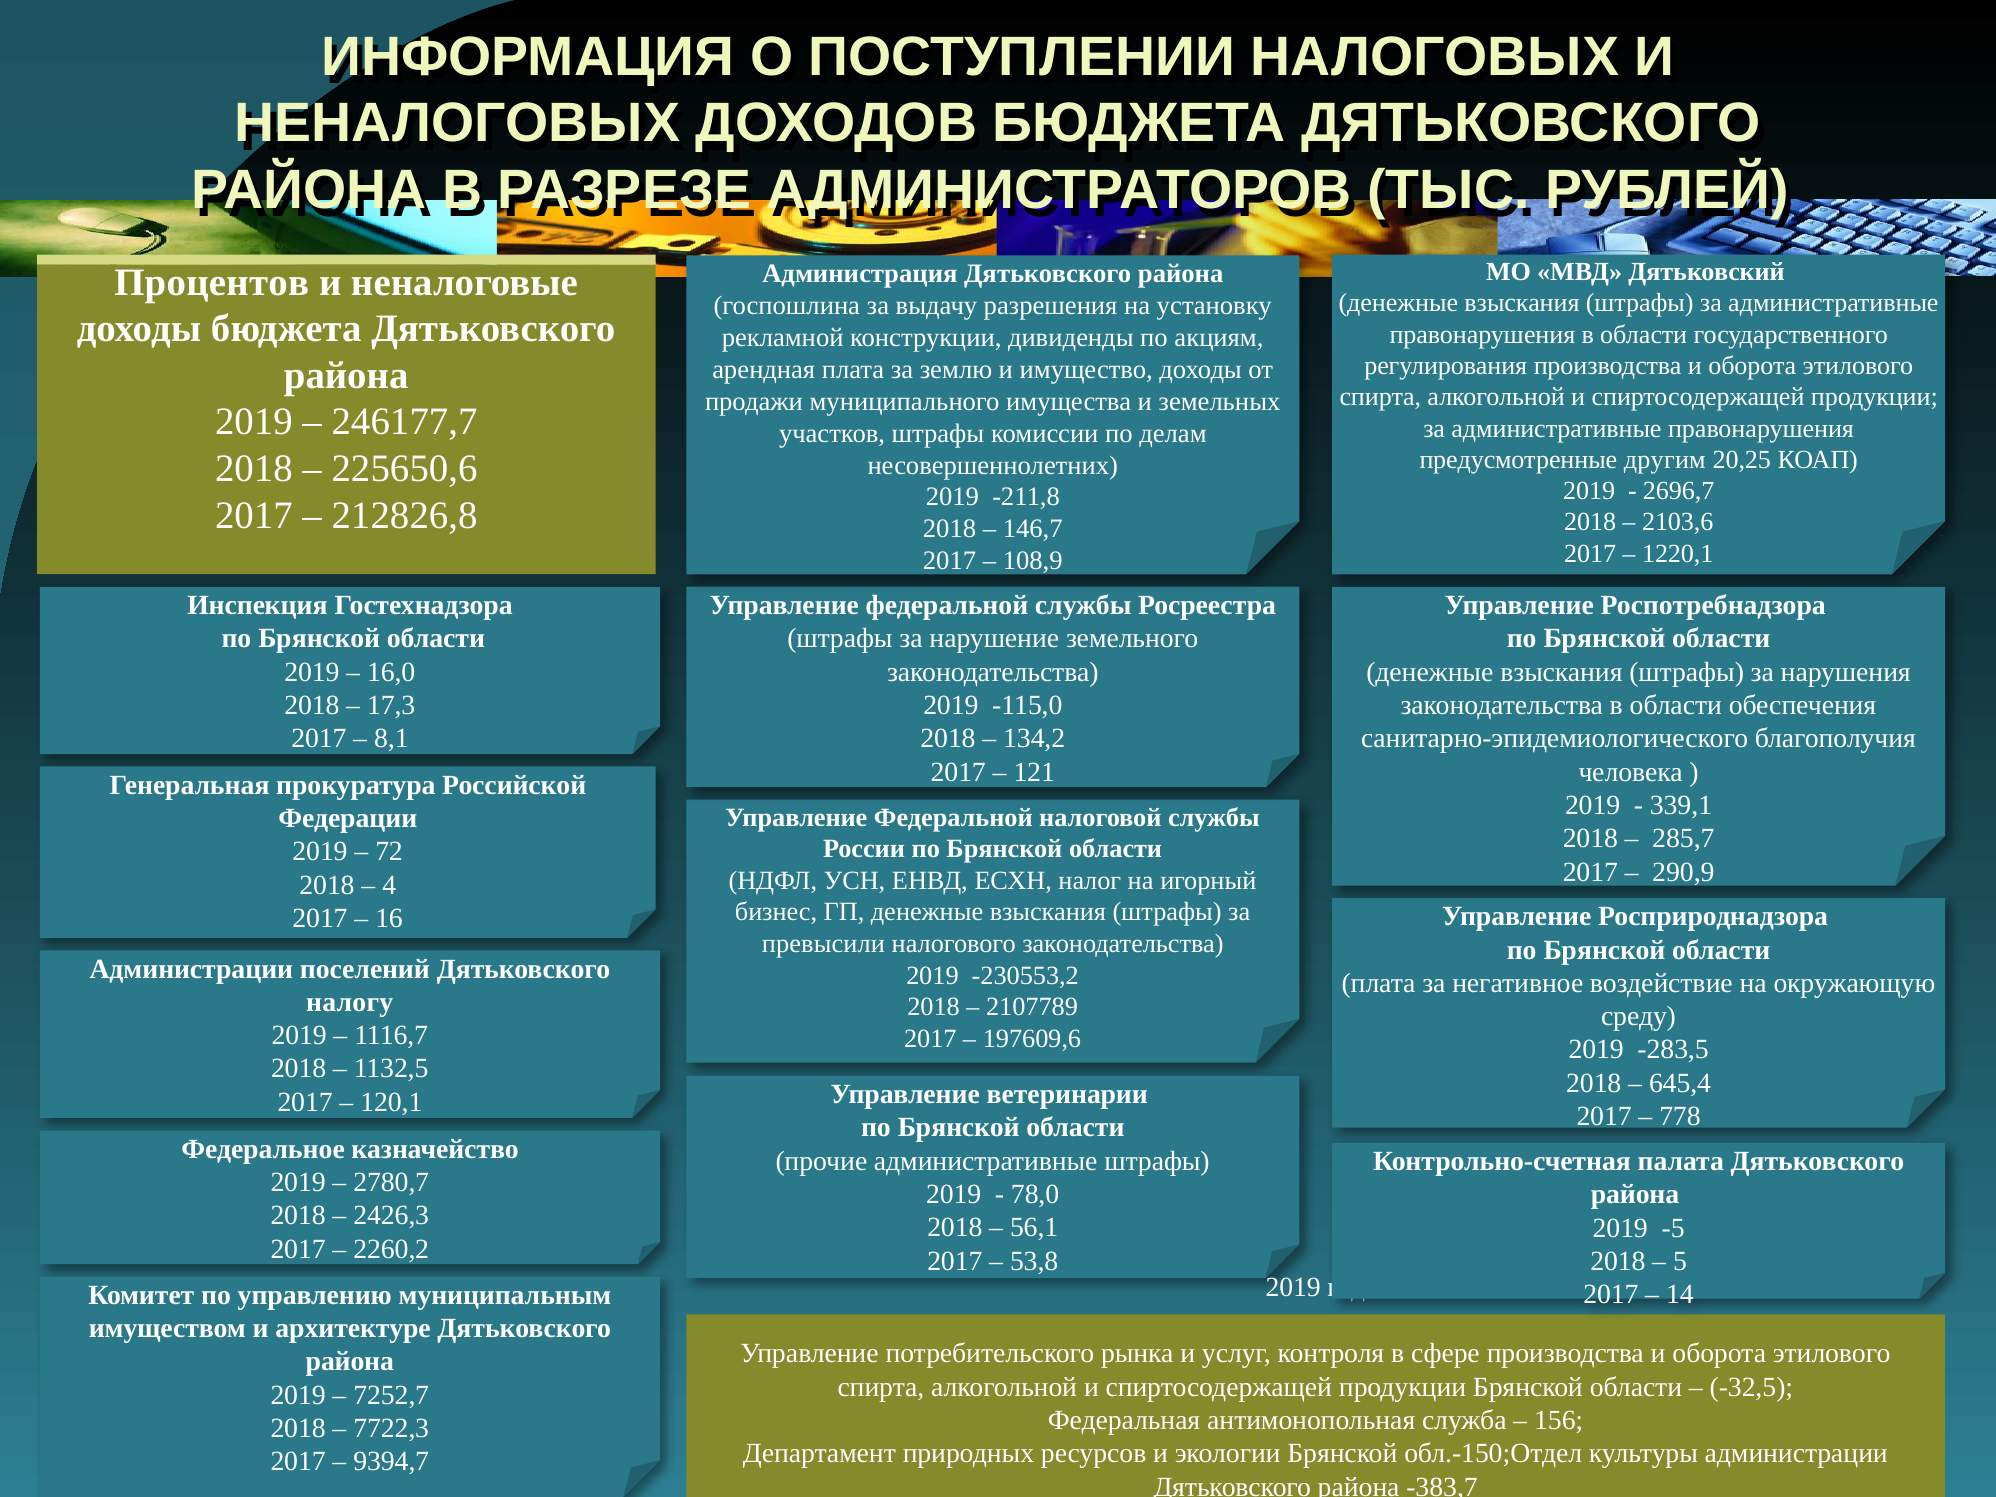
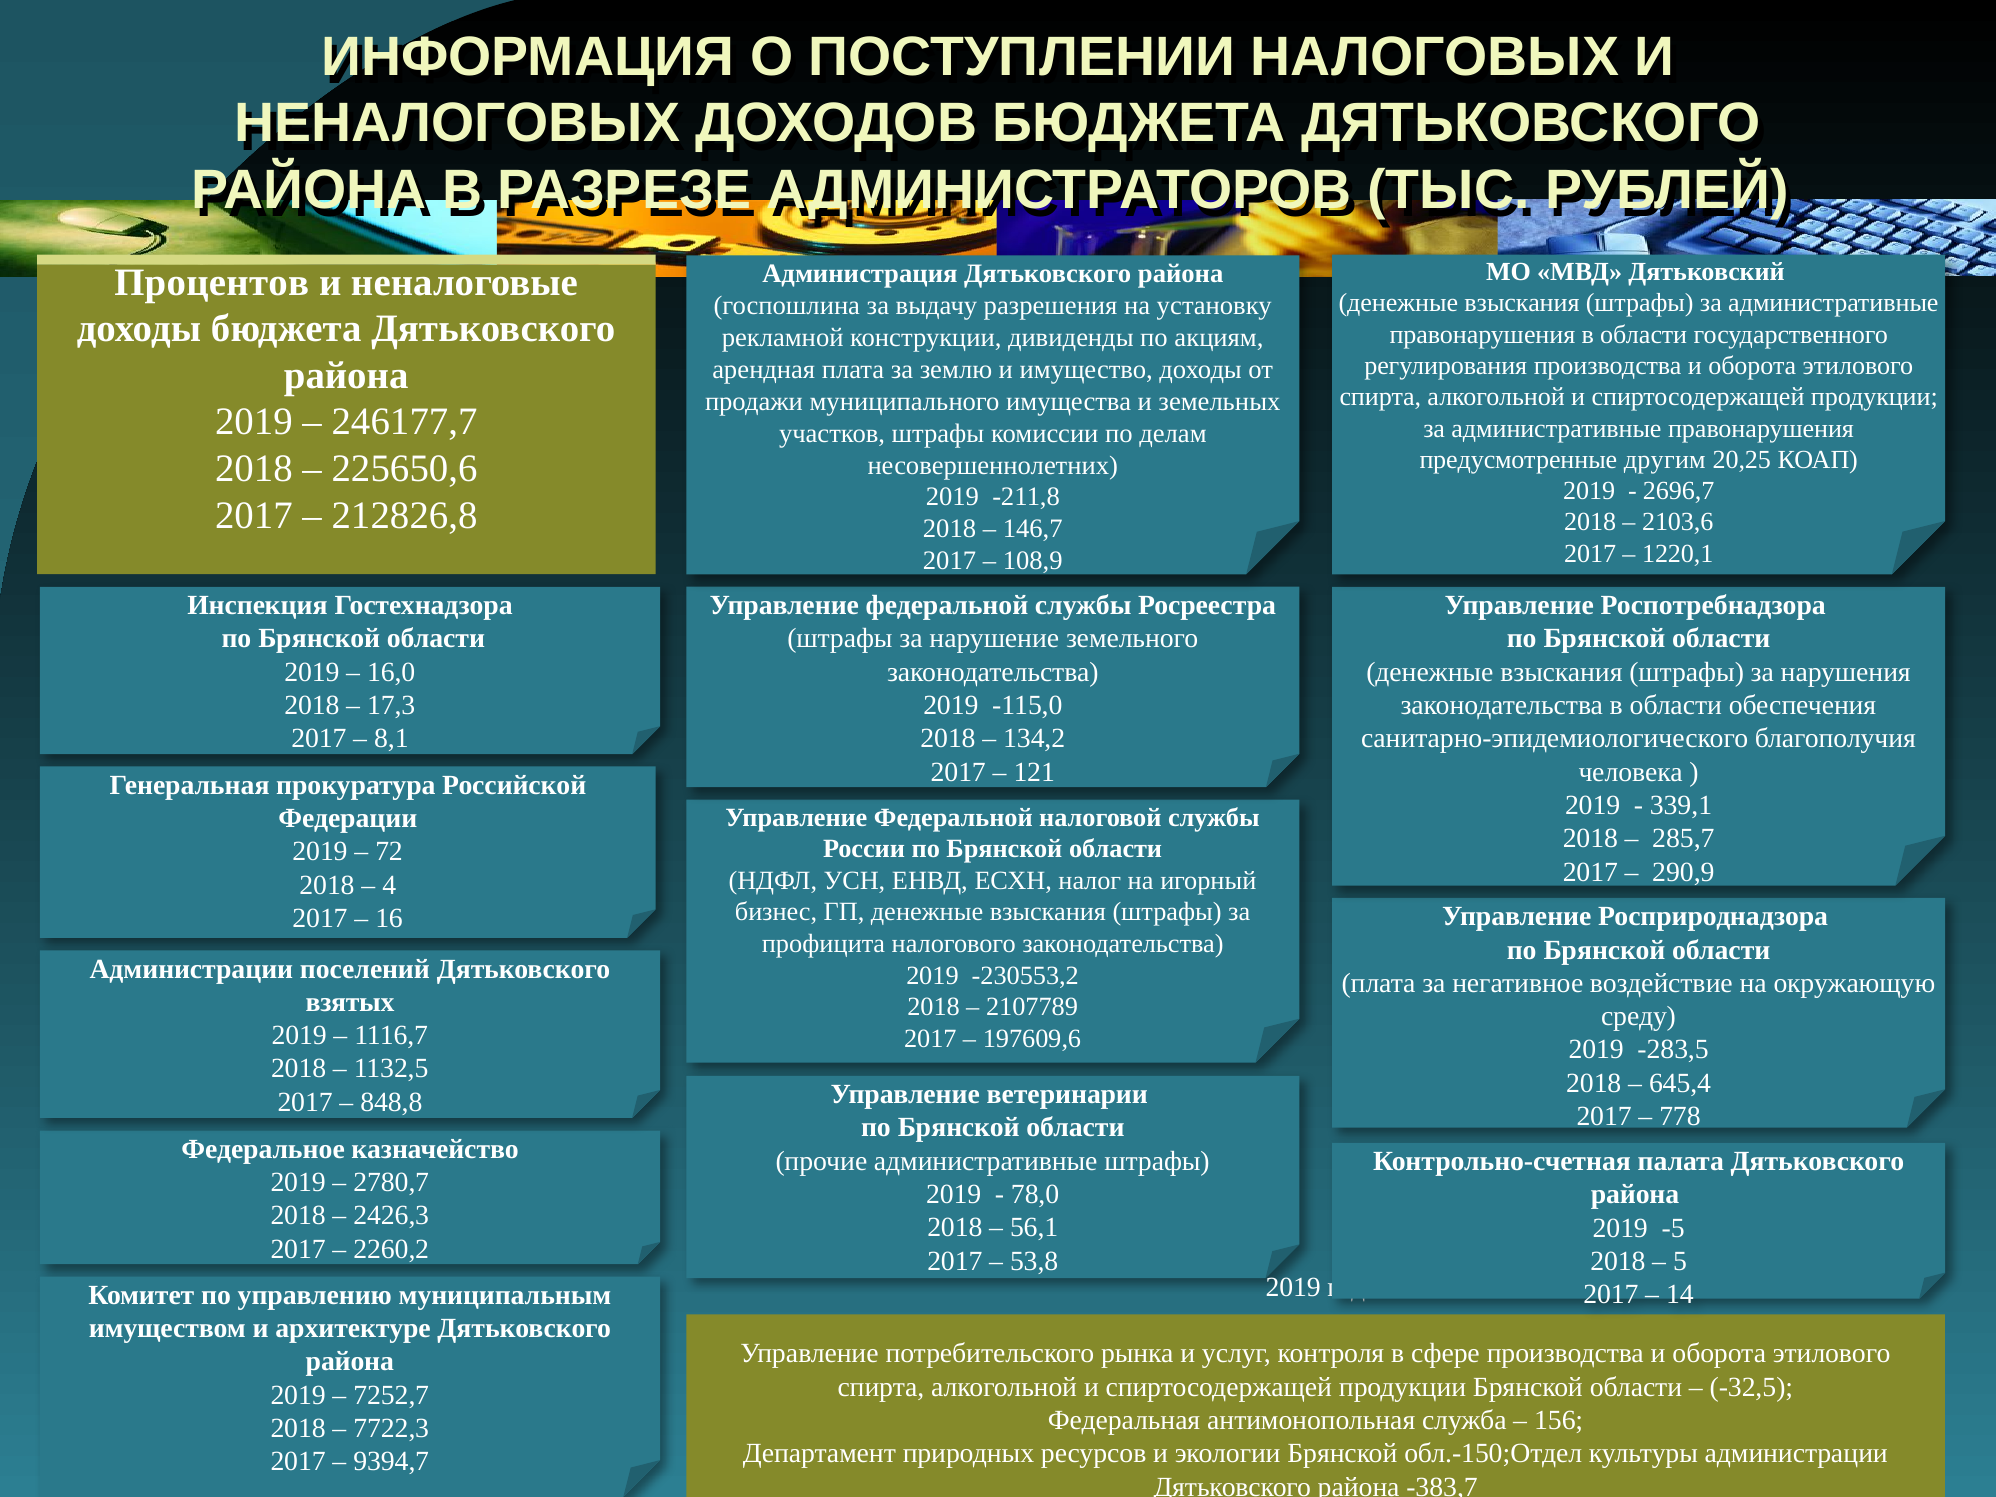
превысили: превысили -> профицита (823, 944)
налогу: налогу -> взятых (350, 1002)
120,1: 120,1 -> 848,8 (391, 1102)
